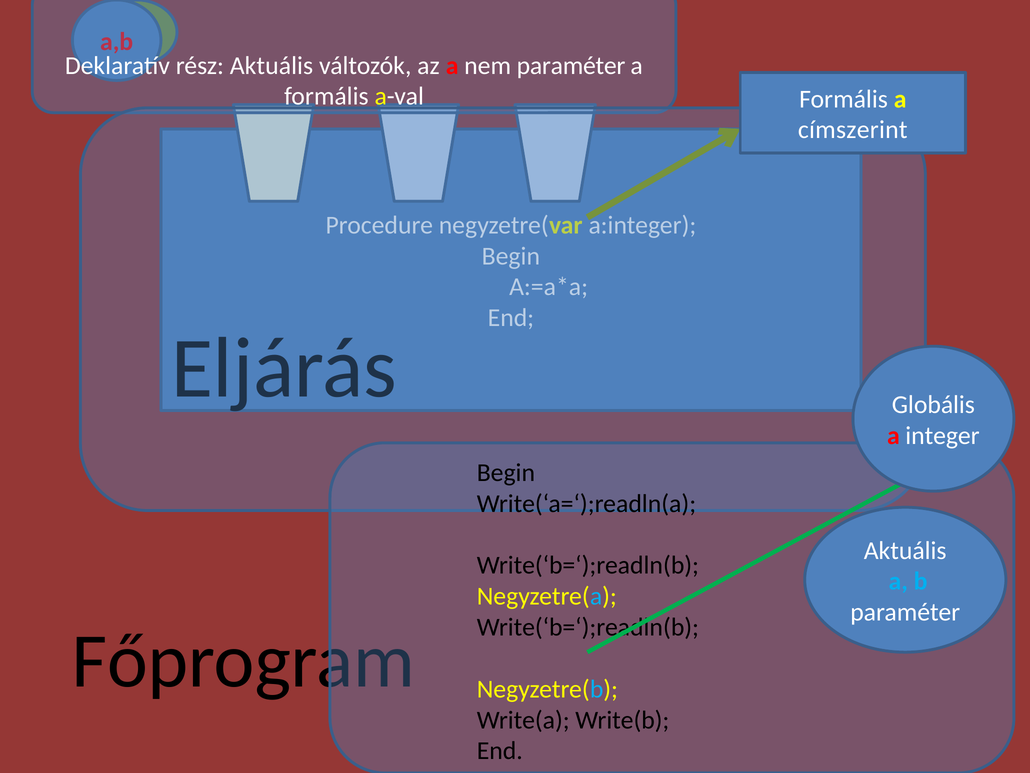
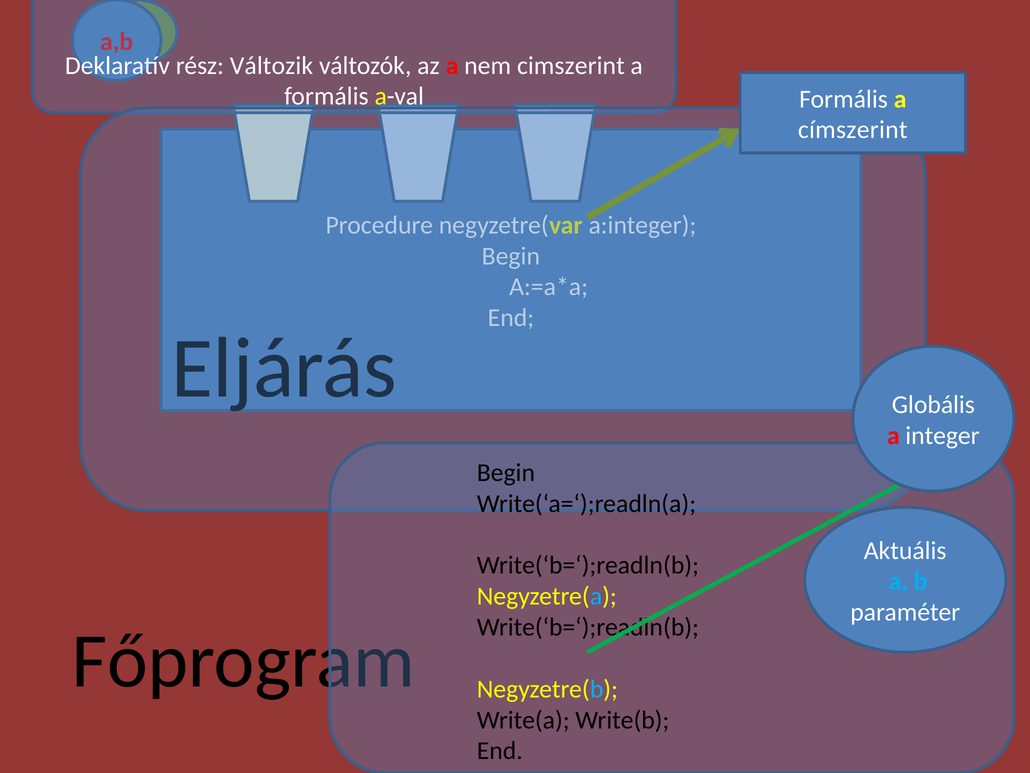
rész Aktuális: Aktuális -> Változik (271, 66)
nem paraméter: paraméter -> cimszerint (571, 66)
